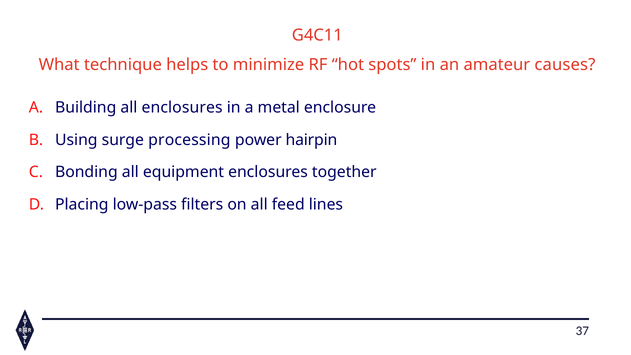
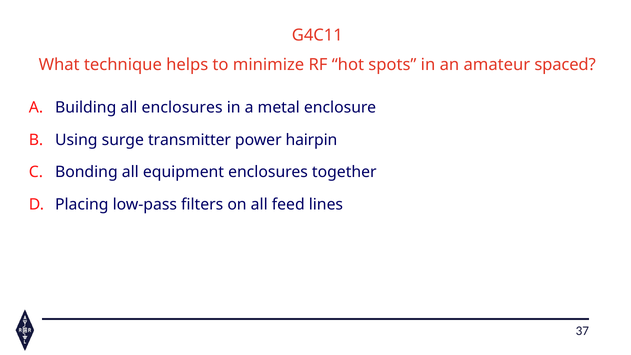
causes: causes -> spaced (565, 65)
processing: processing -> transmitter (190, 140)
